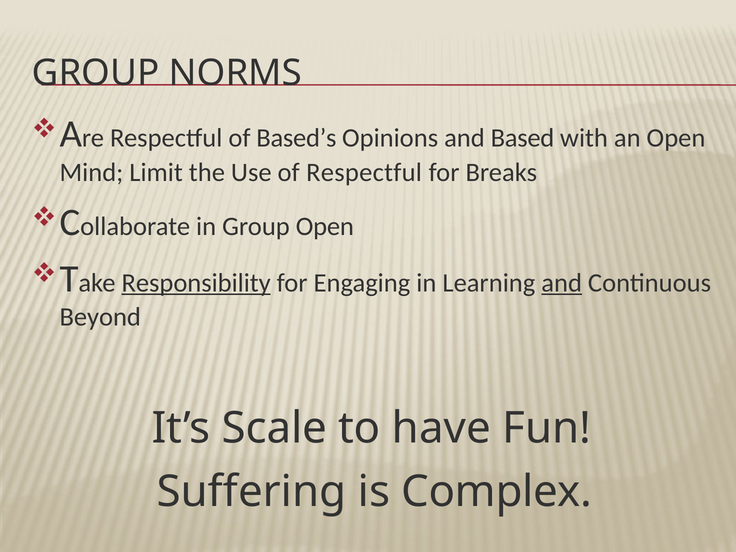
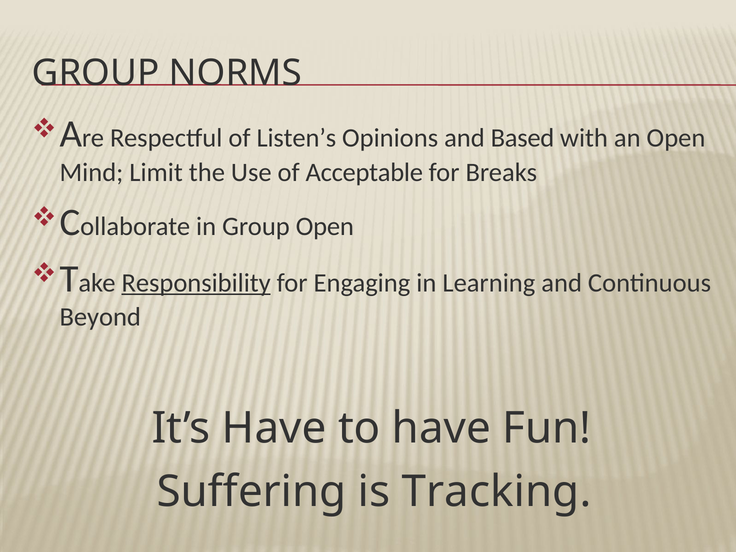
Based’s: Based’s -> Listen’s (296, 138)
of Respectful: Respectful -> Acceptable (364, 172)
and underline: present -> none (562, 283)
It’s Scale: Scale -> Have (274, 428)
Complex: Complex -> Tracking (497, 492)
